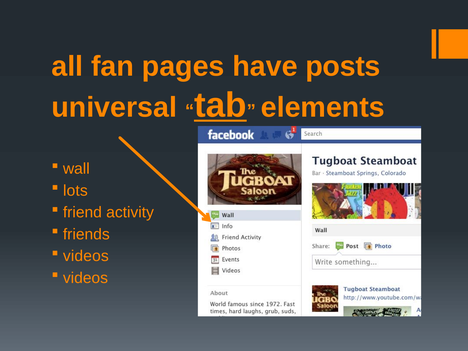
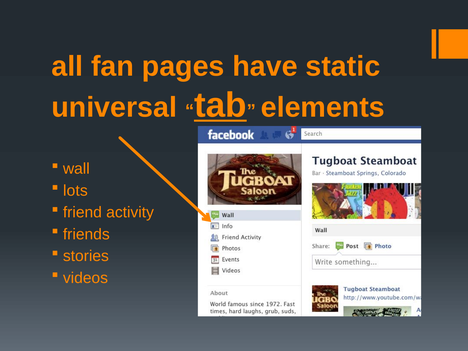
posts: posts -> static (343, 67)
videos: videos -> stories (86, 256)
